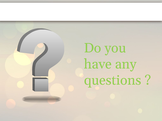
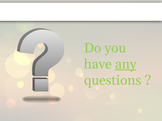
any underline: none -> present (126, 64)
